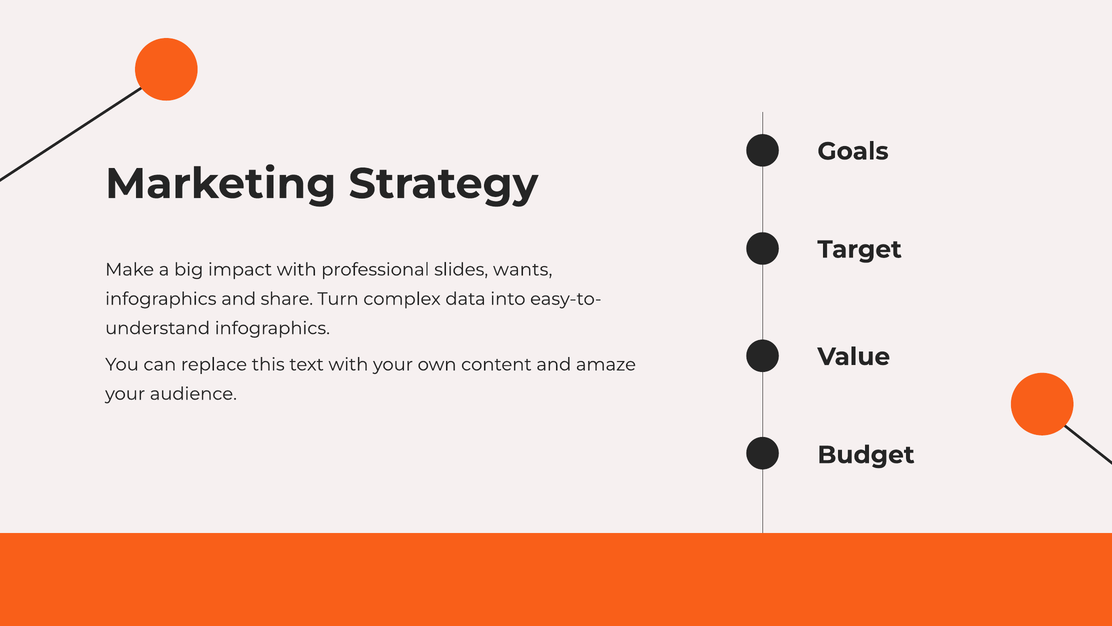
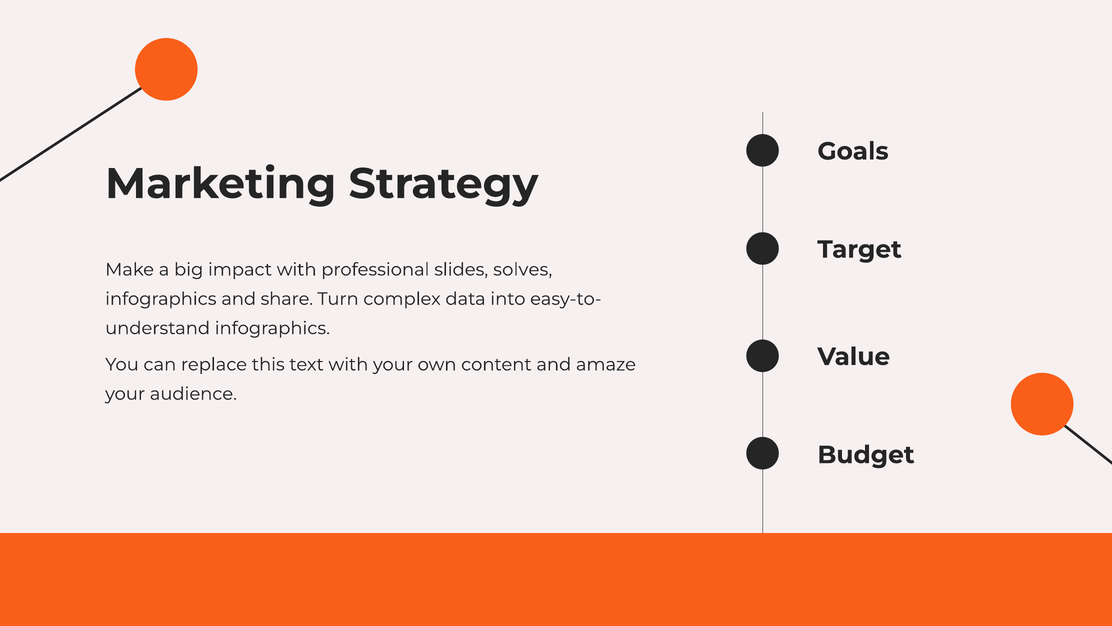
wants: wants -> solves (523, 269)
